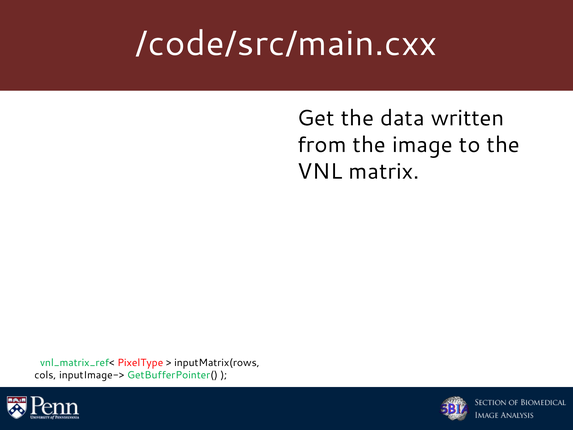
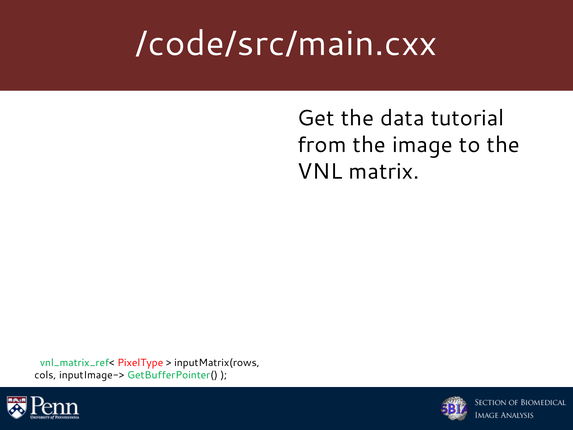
written: written -> tutorial (468, 118)
